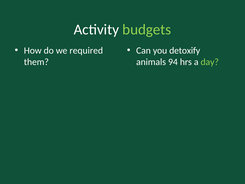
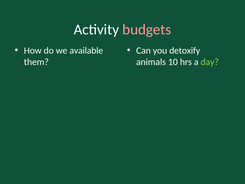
budgets colour: light green -> pink (147, 30)
required: required -> available (86, 50)
94: 94 -> 10 (173, 62)
